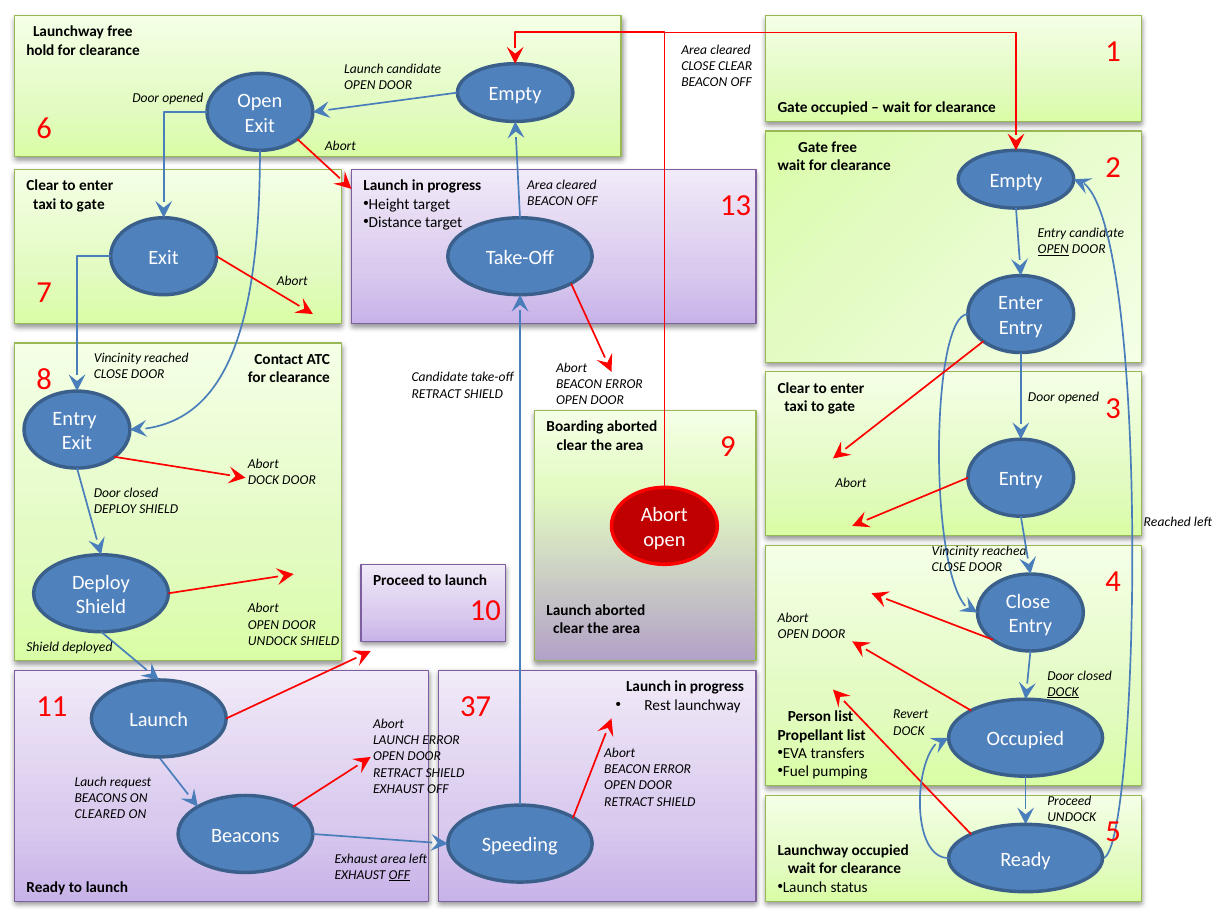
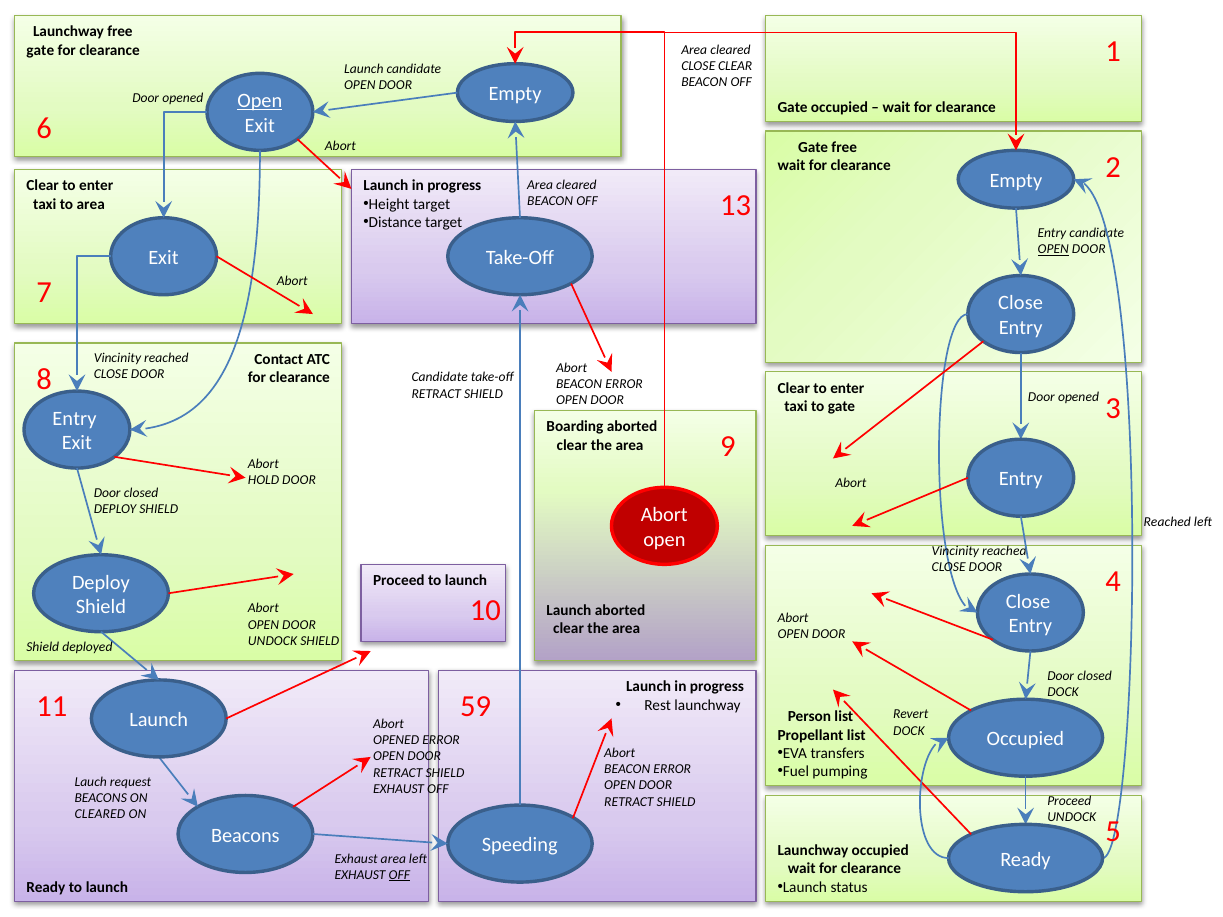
hold: hold -> gate (40, 50)
Open underline: none -> present (260, 101)
gate: gate -> area (91, 204)
Enter: Enter -> Close (1021, 303)
DOCK: DOCK -> HOLD (264, 480)
DOCK underline: present -> none (1063, 692)
37: 37 -> 59 (476, 707)
LAUNCH: LAUNCH -> OPENED (396, 740)
